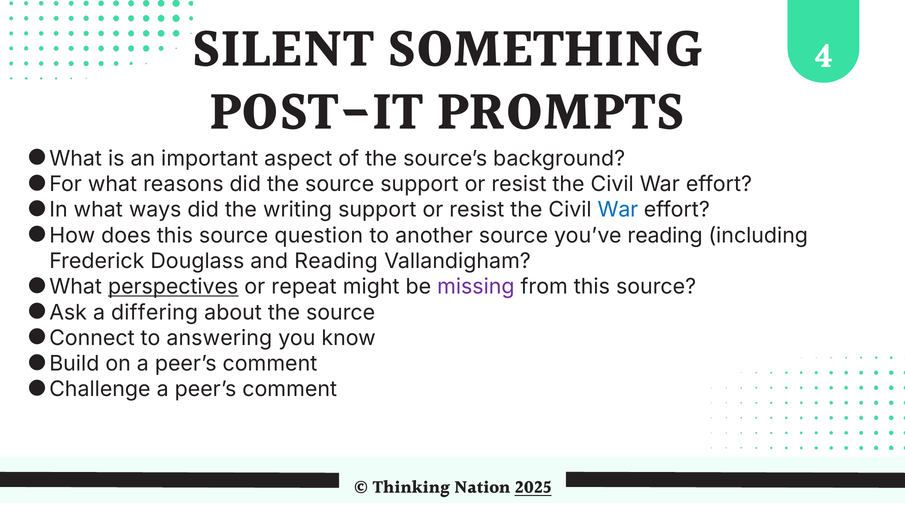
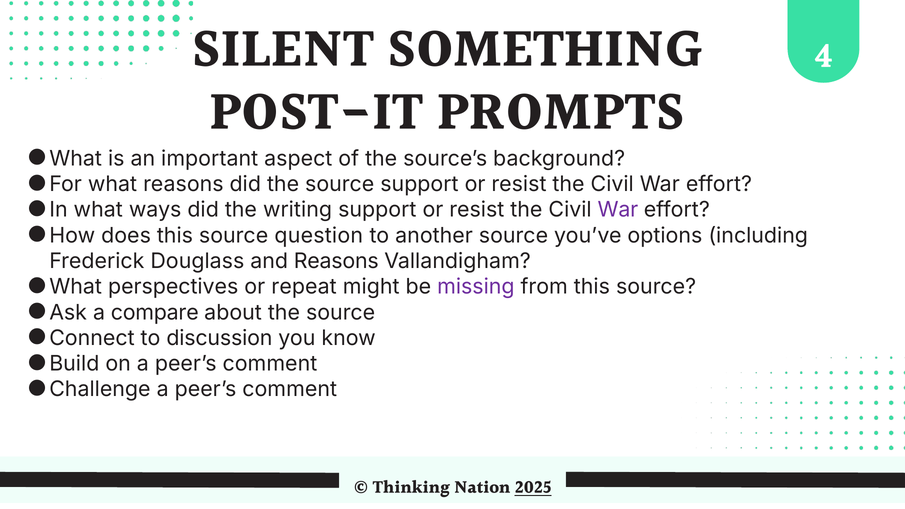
War colour: blue -> purple (618, 210)
you’ve reading: reading -> options (665, 236)
and Reading: Reading -> Reasons (336, 261)
perspectives underline: present -> none (173, 287)
differing: differing -> compare (155, 313)
answering: answering -> discussion (219, 338)
